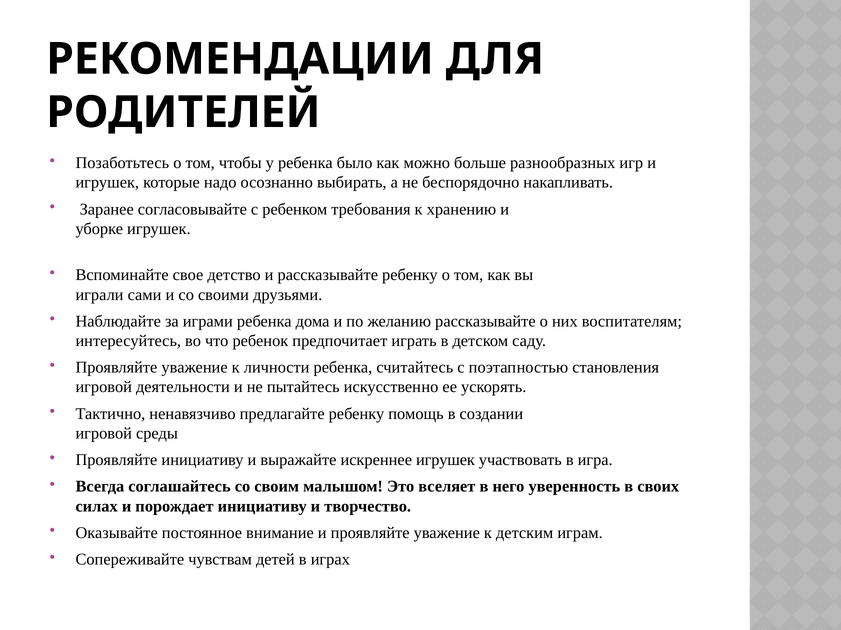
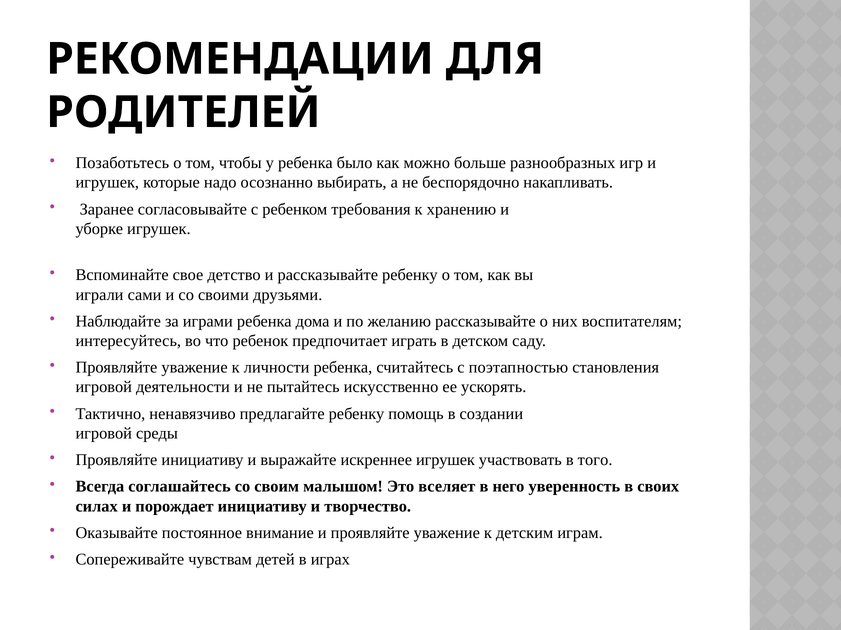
игра: игра -> того (595, 460)
